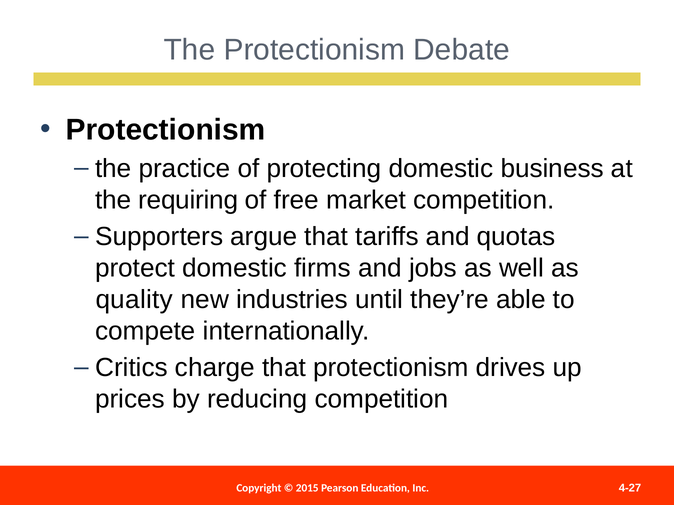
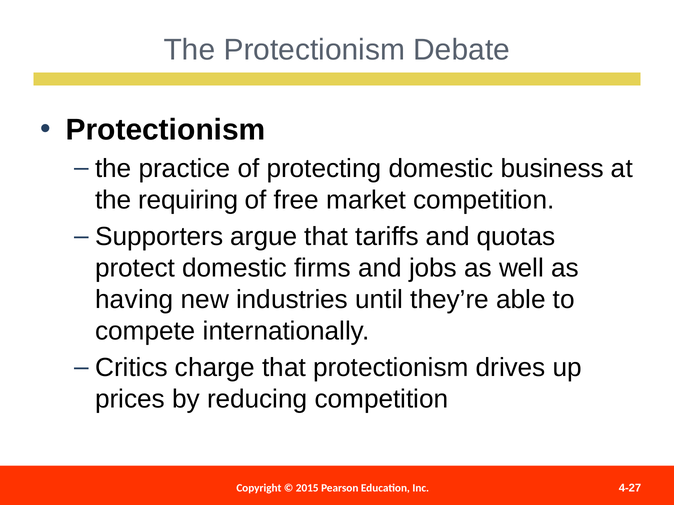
quality: quality -> having (134, 300)
